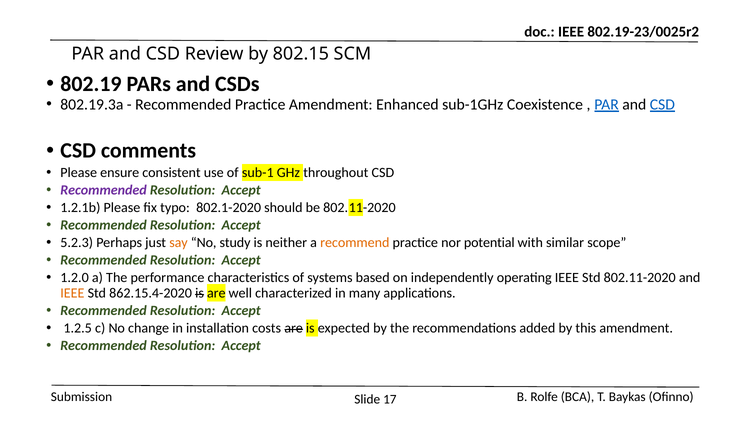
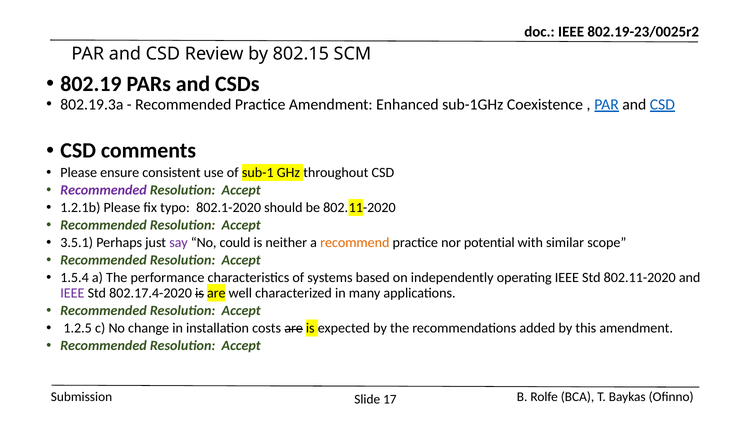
5.2.3: 5.2.3 -> 3.5.1 (77, 243)
say colour: orange -> purple (178, 243)
study: study -> could (235, 243)
1.2.0: 1.2.0 -> 1.5.4 (75, 278)
IEEE colour: orange -> purple (72, 293)
862.15.4-2020: 862.15.4-2020 -> 802.17.4-2020 (151, 293)
